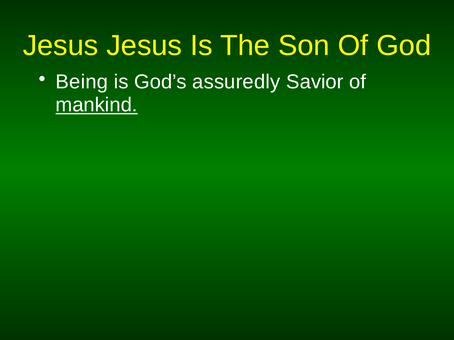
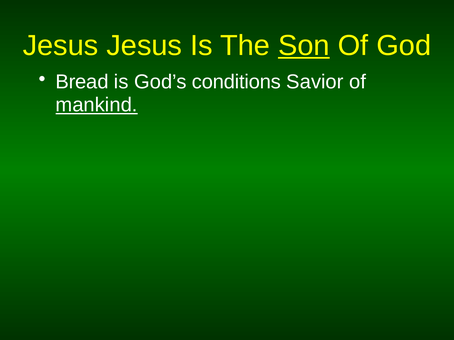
Son underline: none -> present (304, 46)
Being: Being -> Bread (82, 82)
assuredly: assuredly -> conditions (236, 82)
